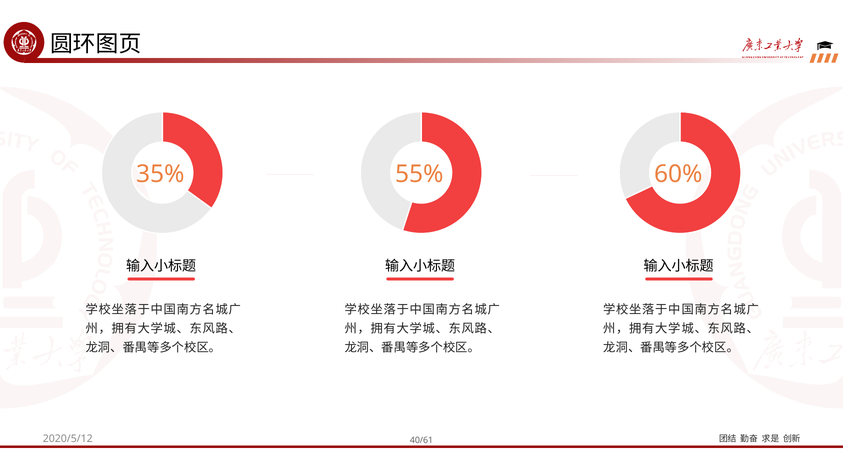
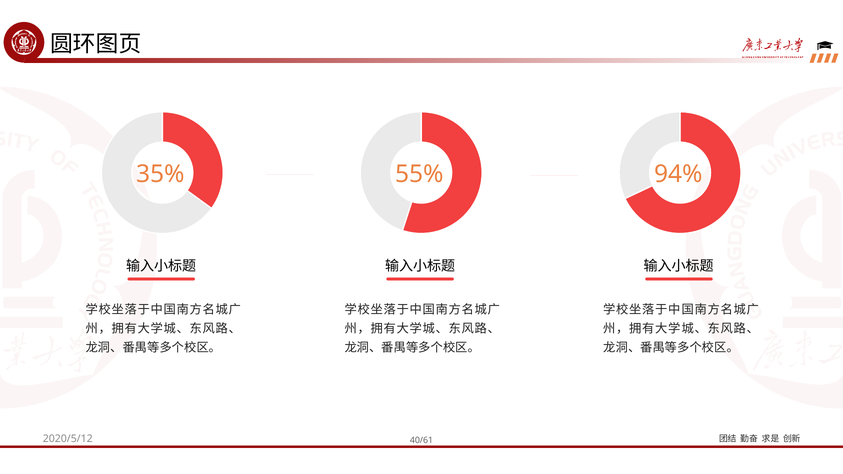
60%: 60% -> 94% (678, 174)
